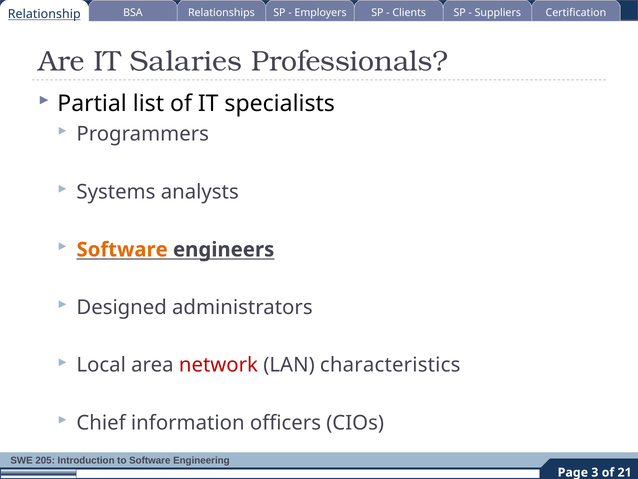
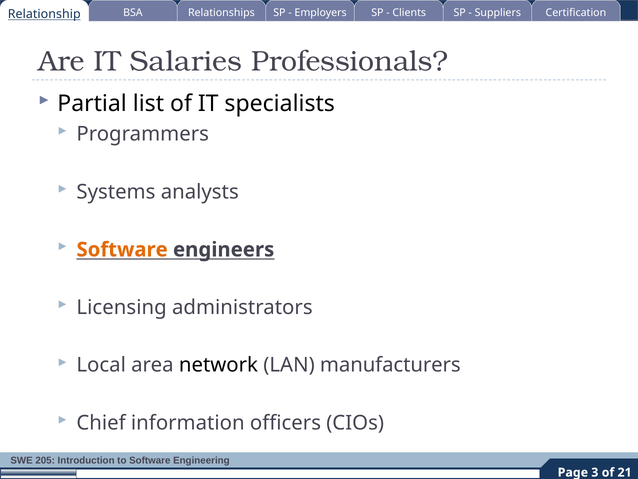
Designed: Designed -> Licensing (122, 307)
network colour: red -> black (218, 365)
characteristics: characteristics -> manufacturers (390, 365)
